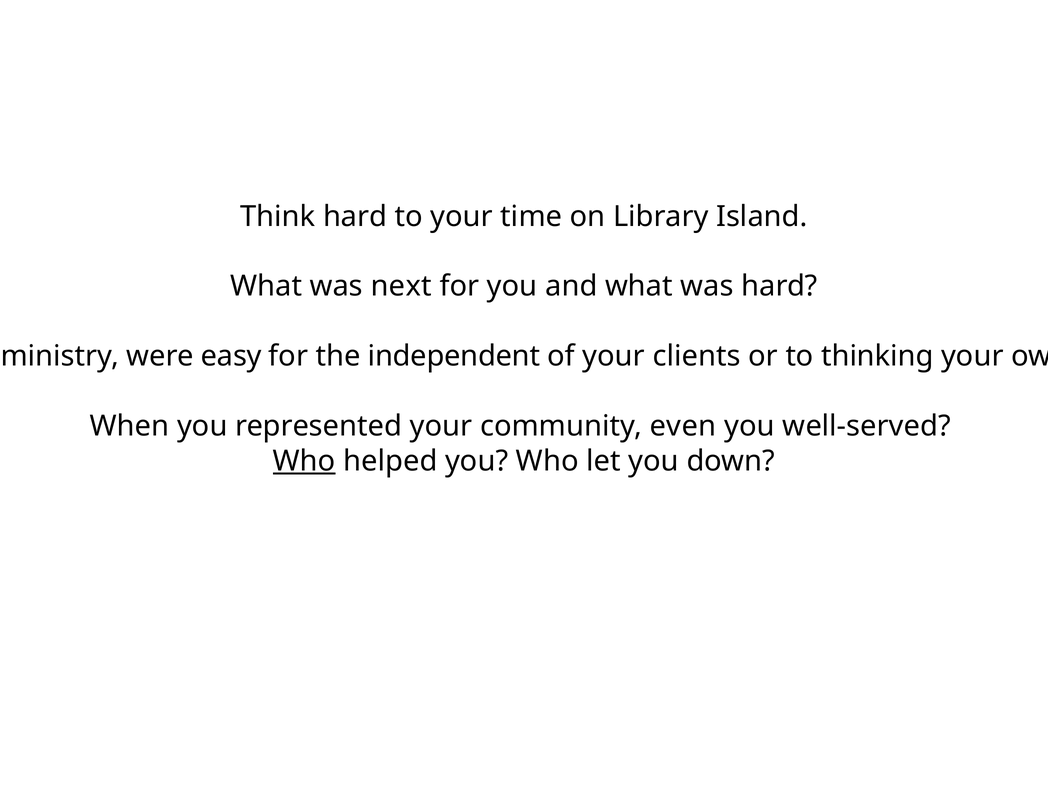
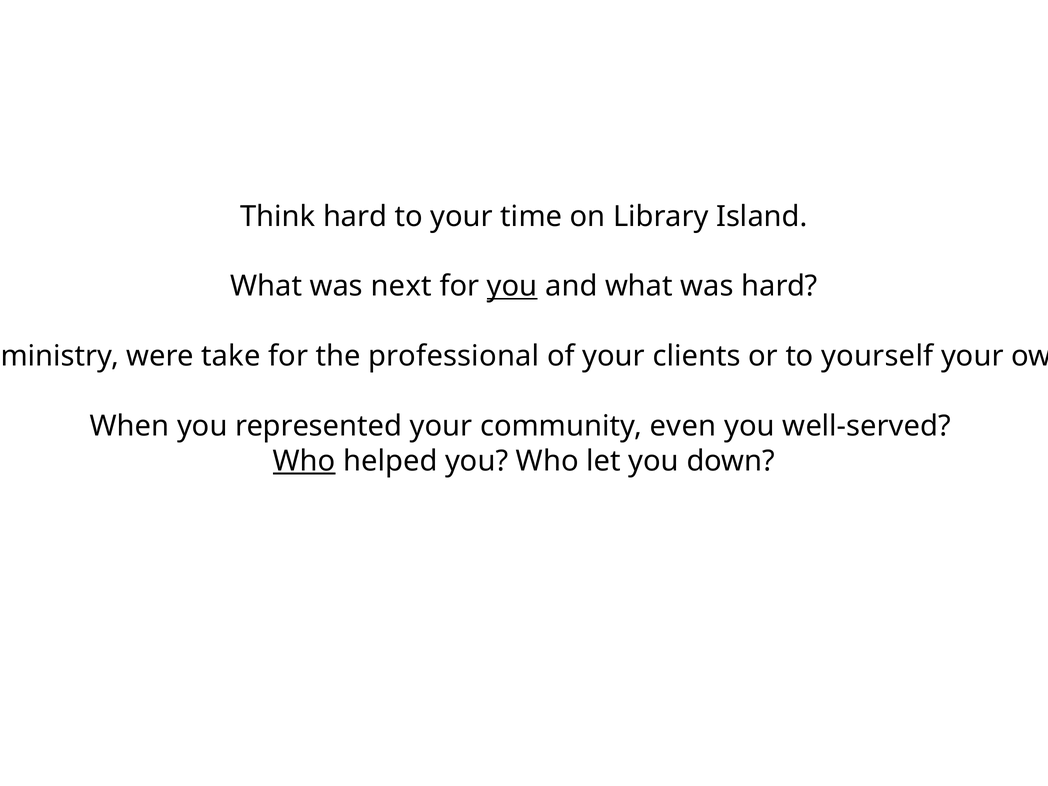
you underline: none -> present (512, 286)
easy: easy -> take (231, 356)
independent: independent -> professional (454, 356)
thinking: thinking -> yourself (877, 356)
